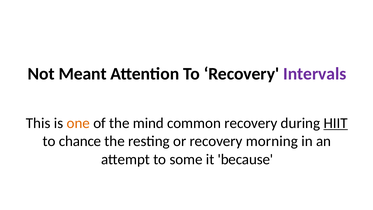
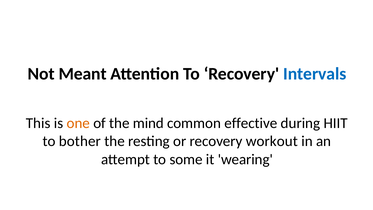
Intervals colour: purple -> blue (315, 74)
common recovery: recovery -> effective (251, 123)
HIIT underline: present -> none (336, 123)
chance: chance -> bother (80, 141)
morning: morning -> workout (272, 141)
because: because -> wearing (245, 159)
